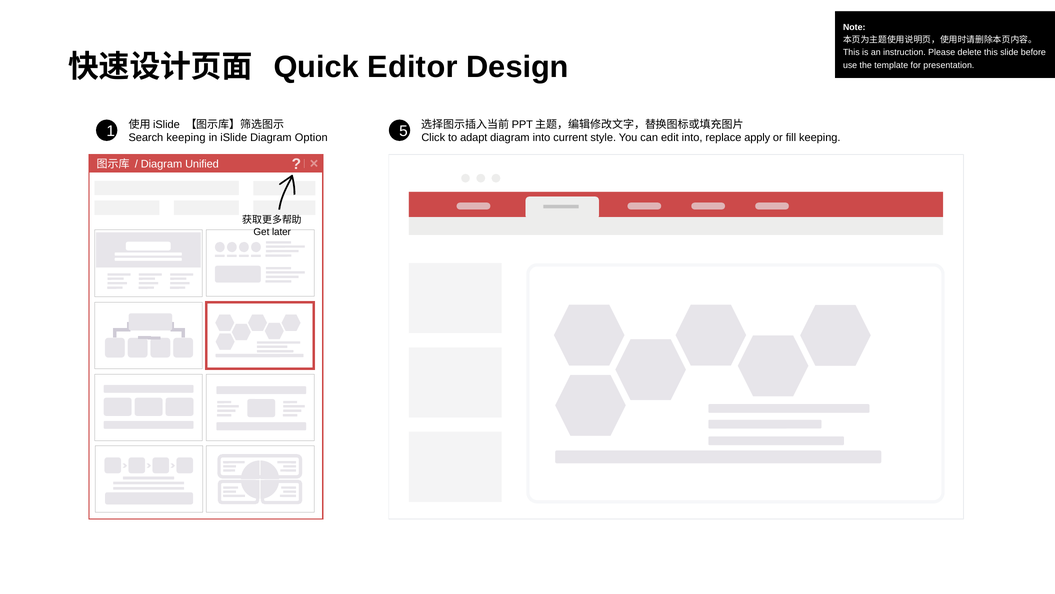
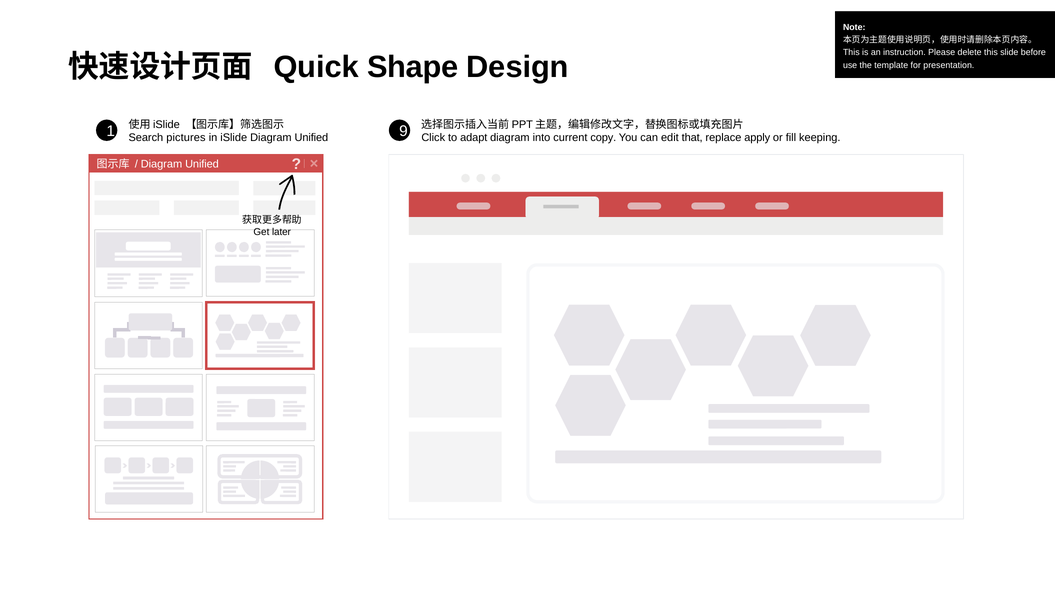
Editor: Editor -> Shape (413, 67)
5: 5 -> 9 (404, 131)
Search keeping: keeping -> pictures (186, 138)
iSlide Diagram Option: Option -> Unified (311, 138)
style: style -> copy (603, 138)
edit into: into -> that (692, 138)
